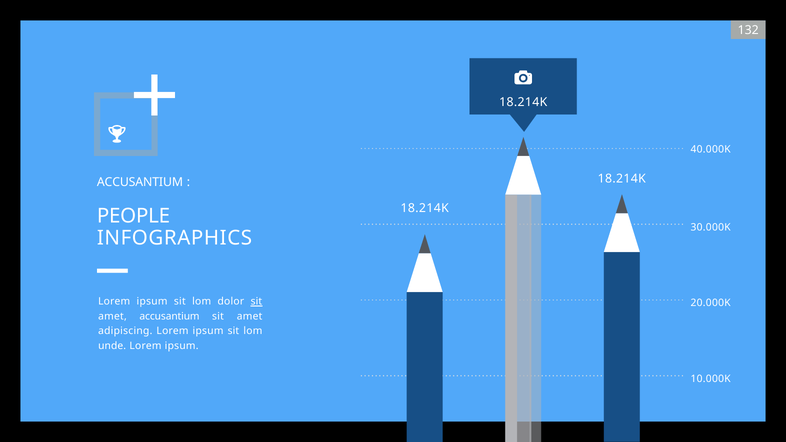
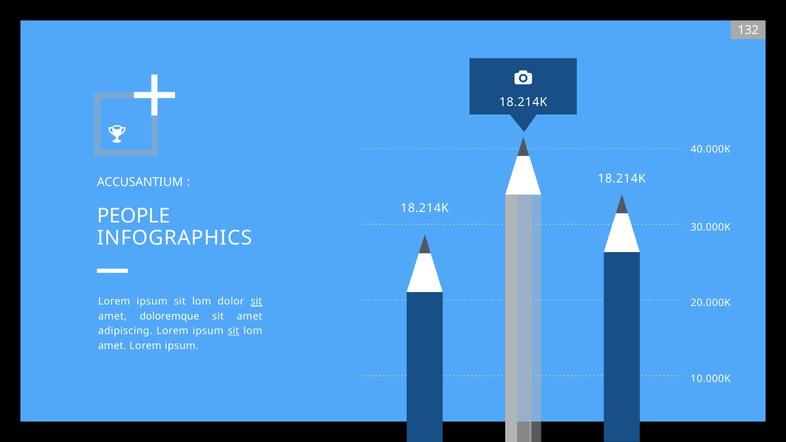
amet accusantium: accusantium -> doloremque (169, 316)
sit underline: none -> present (233, 331)
unde: unde -> amet (112, 346)
